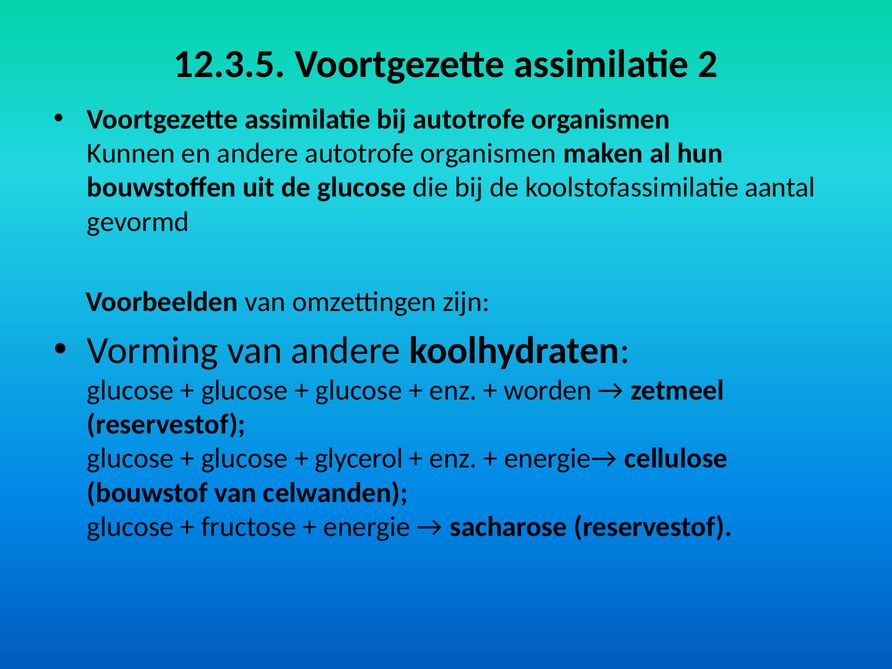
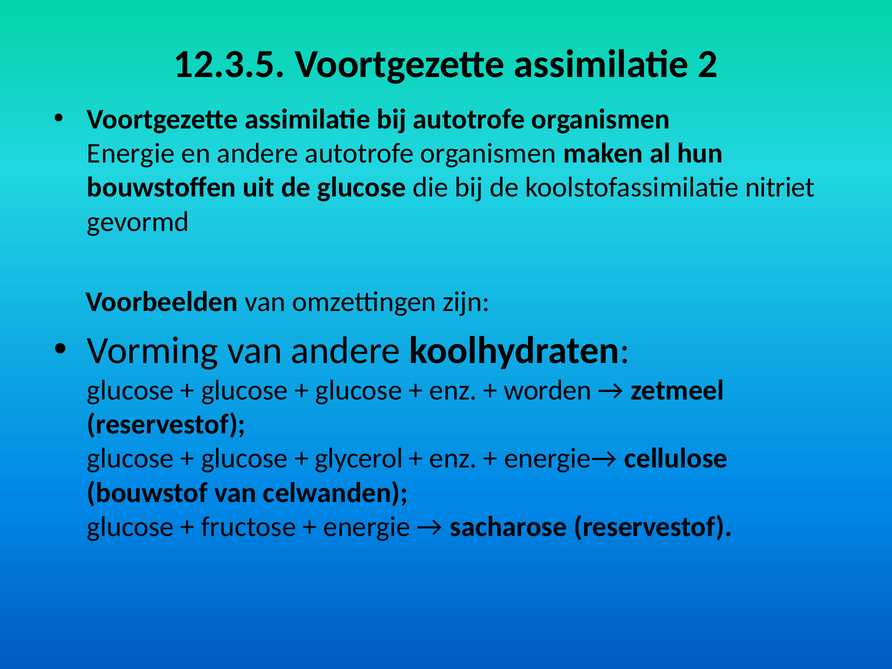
Kunnen: Kunnen -> Energie (131, 153)
aantal: aantal -> nitriet (780, 188)
